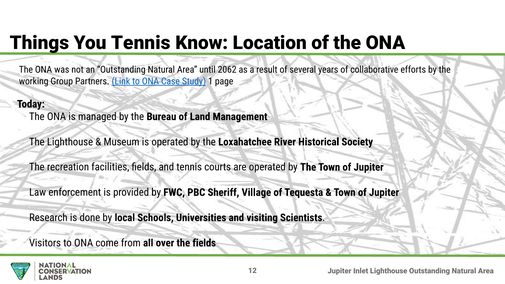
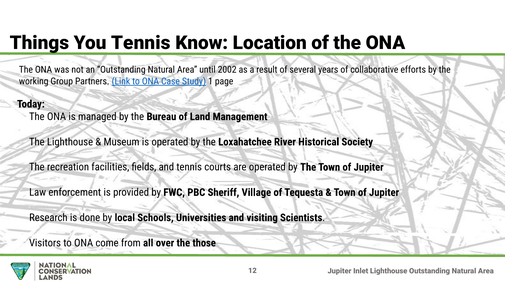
2062: 2062 -> 2002 (227, 70)
the fields: fields -> those (204, 243)
